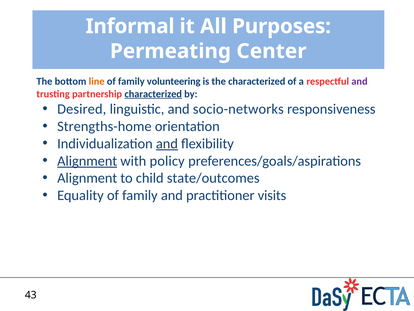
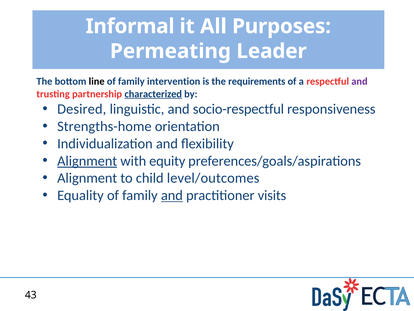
Center: Center -> Leader (272, 51)
line colour: orange -> black (97, 81)
volunteering: volunteering -> intervention (174, 81)
the characterized: characterized -> requirements (257, 81)
socio-networks: socio-networks -> socio-respectful (238, 109)
and underline: present -> none (167, 143)
policy: policy -> equity (167, 161)
state/outcomes: state/outcomes -> level/outcomes (213, 178)
and underline: none -> present (172, 195)
